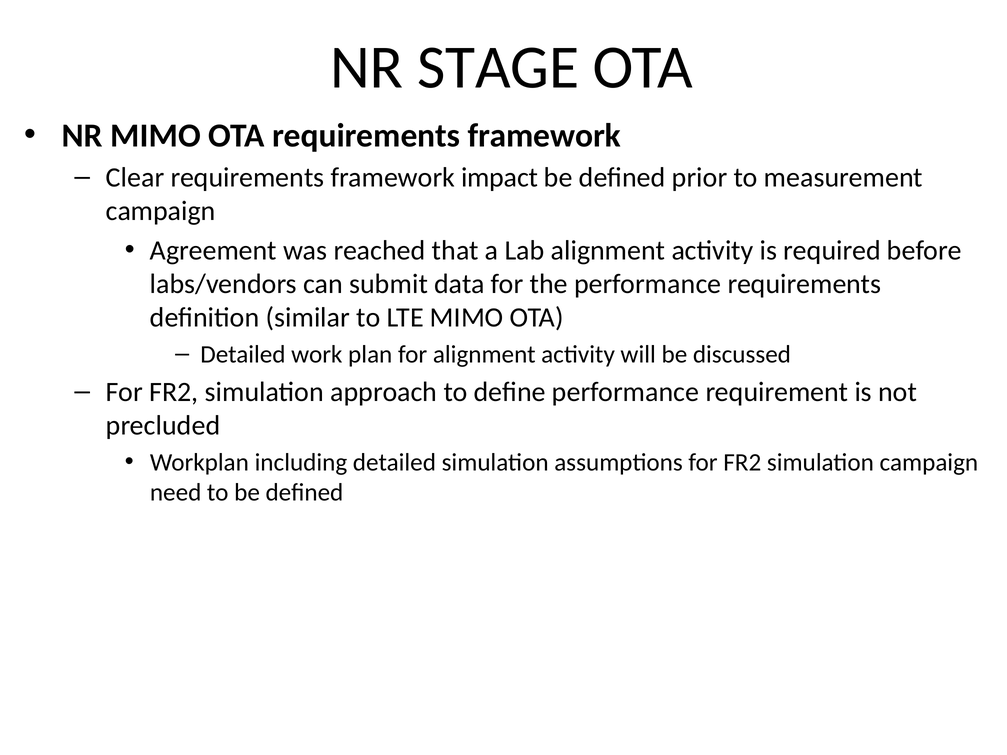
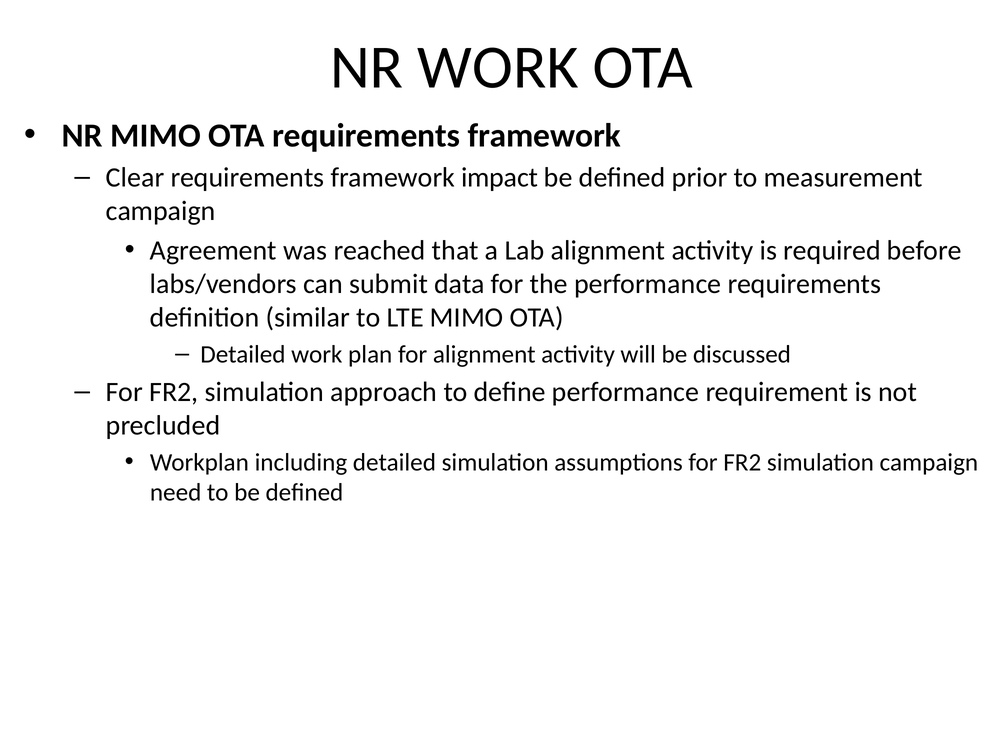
NR STAGE: STAGE -> WORK (498, 67)
